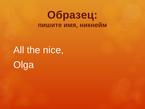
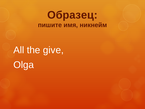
nice: nice -> give (53, 50)
